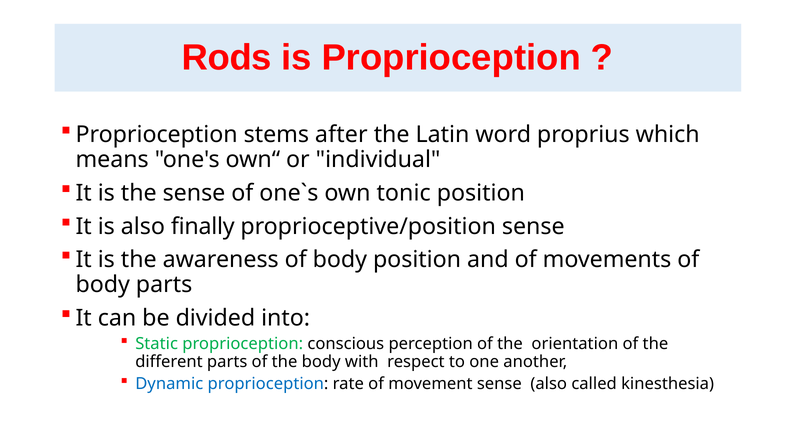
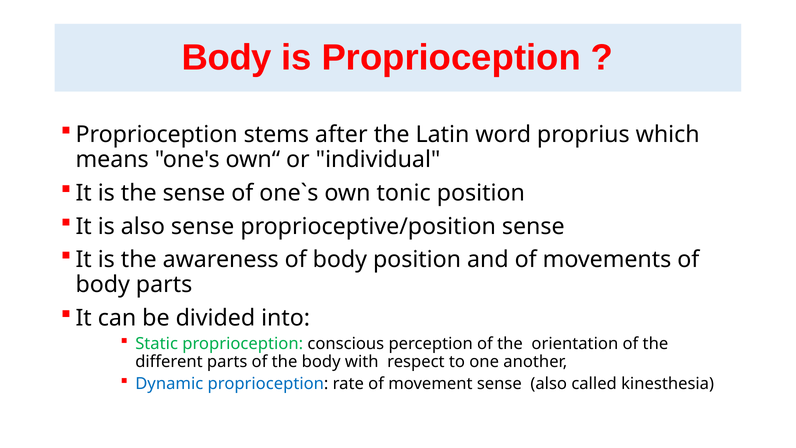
Rods: Rods -> Body (227, 57)
also finally: finally -> sense (203, 226)
